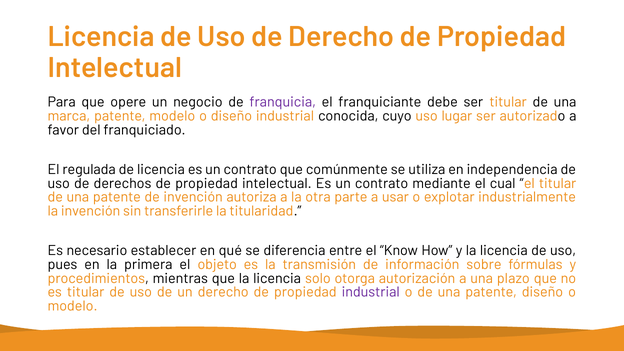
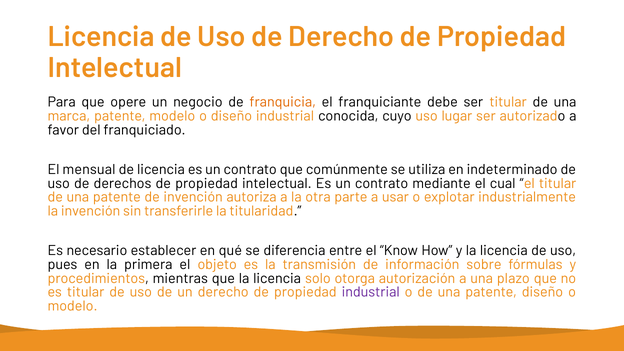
franquicia colour: purple -> orange (283, 102)
regulada: regulada -> mensual (89, 169)
independencia: independencia -> indeterminado (512, 169)
